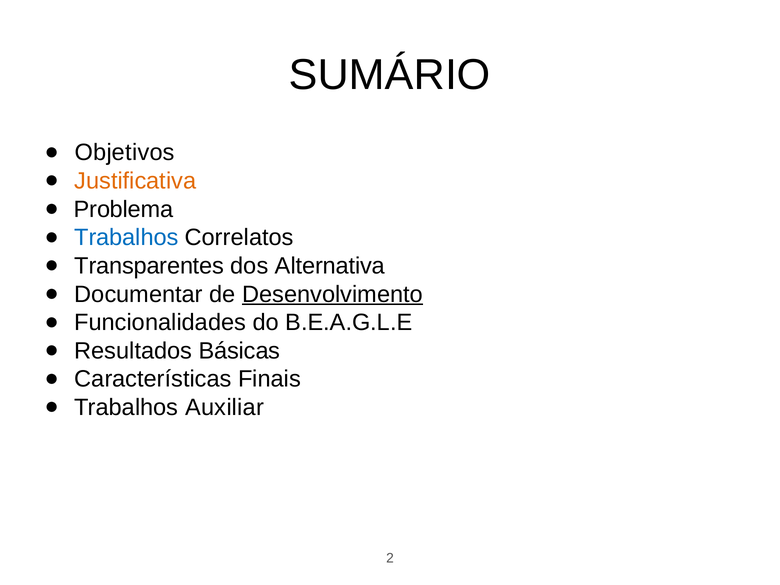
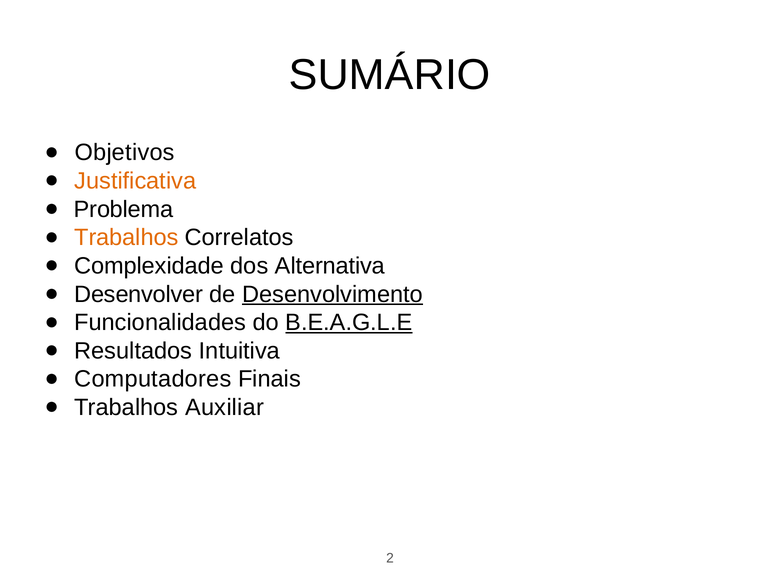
Trabalhos colour: blue -> orange (126, 238)
Transparentes: Transparentes -> Complexidade (149, 266)
Documentar: Documentar -> Desenvolver (139, 294)
B.E.A.G.L.E underline: none -> present (349, 322)
Básicas: Básicas -> Intuitiva (239, 351)
Características: Características -> Computadores (153, 379)
